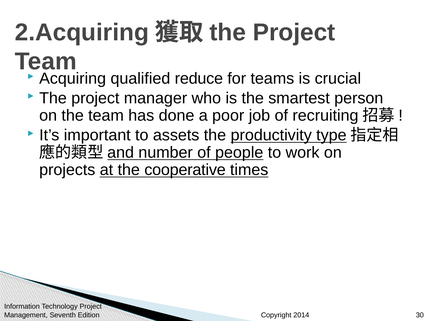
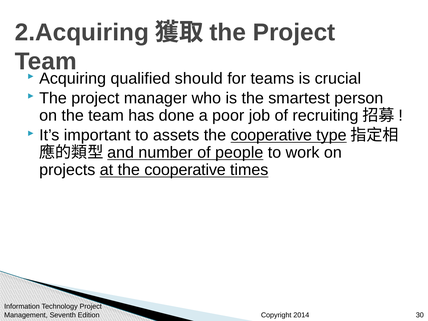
reduce: reduce -> should (199, 78)
productivity: productivity -> cooperative (271, 135)
